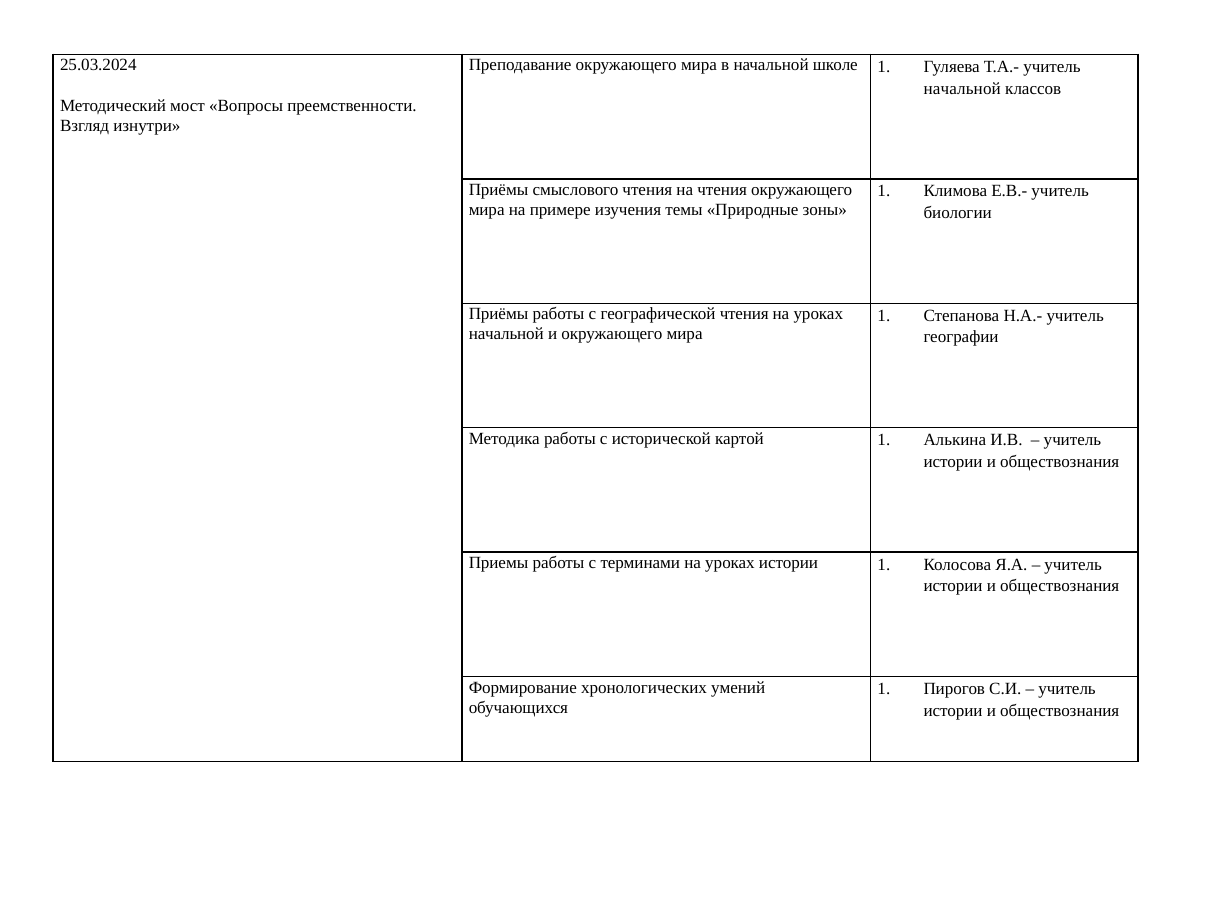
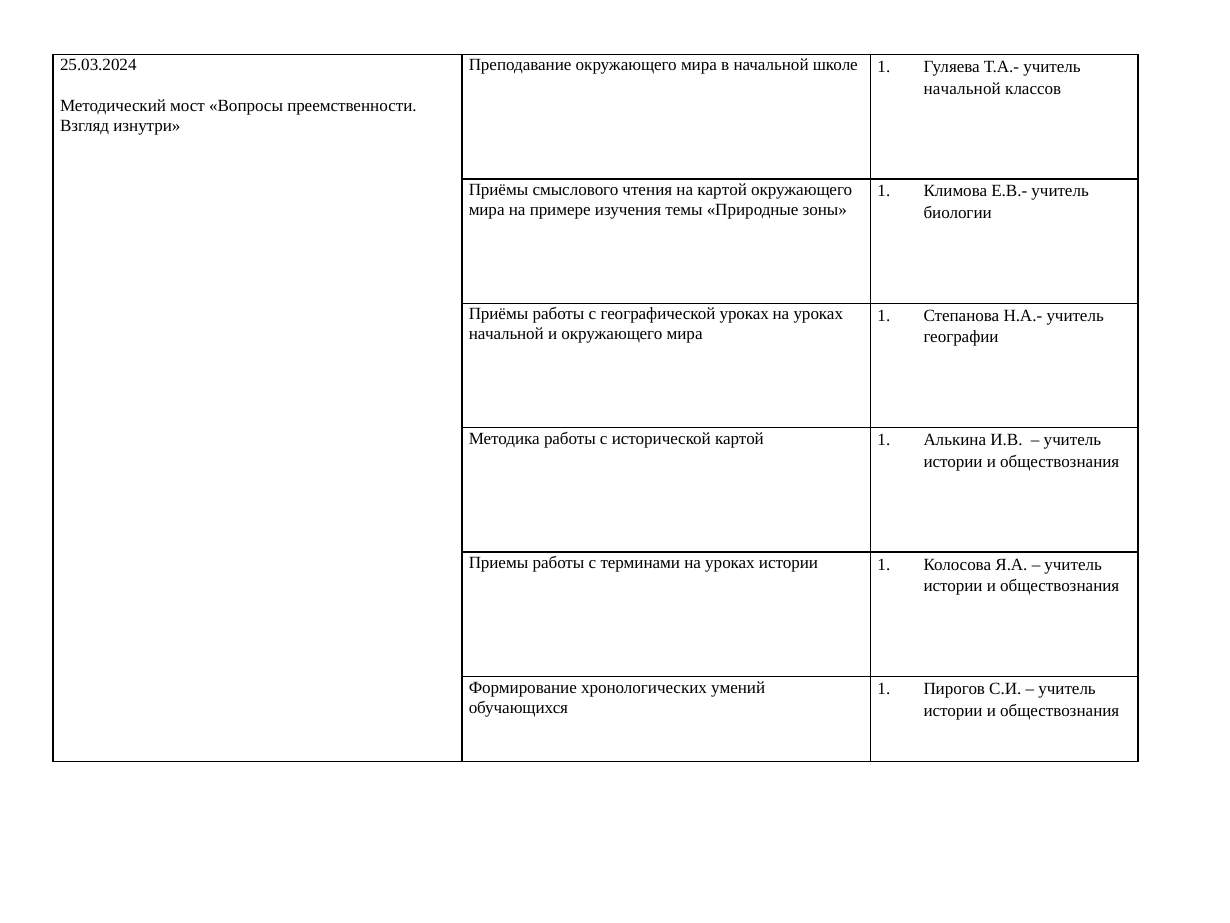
на чтения: чтения -> картой (722, 190)
географической чтения: чтения -> уроках (744, 314)
